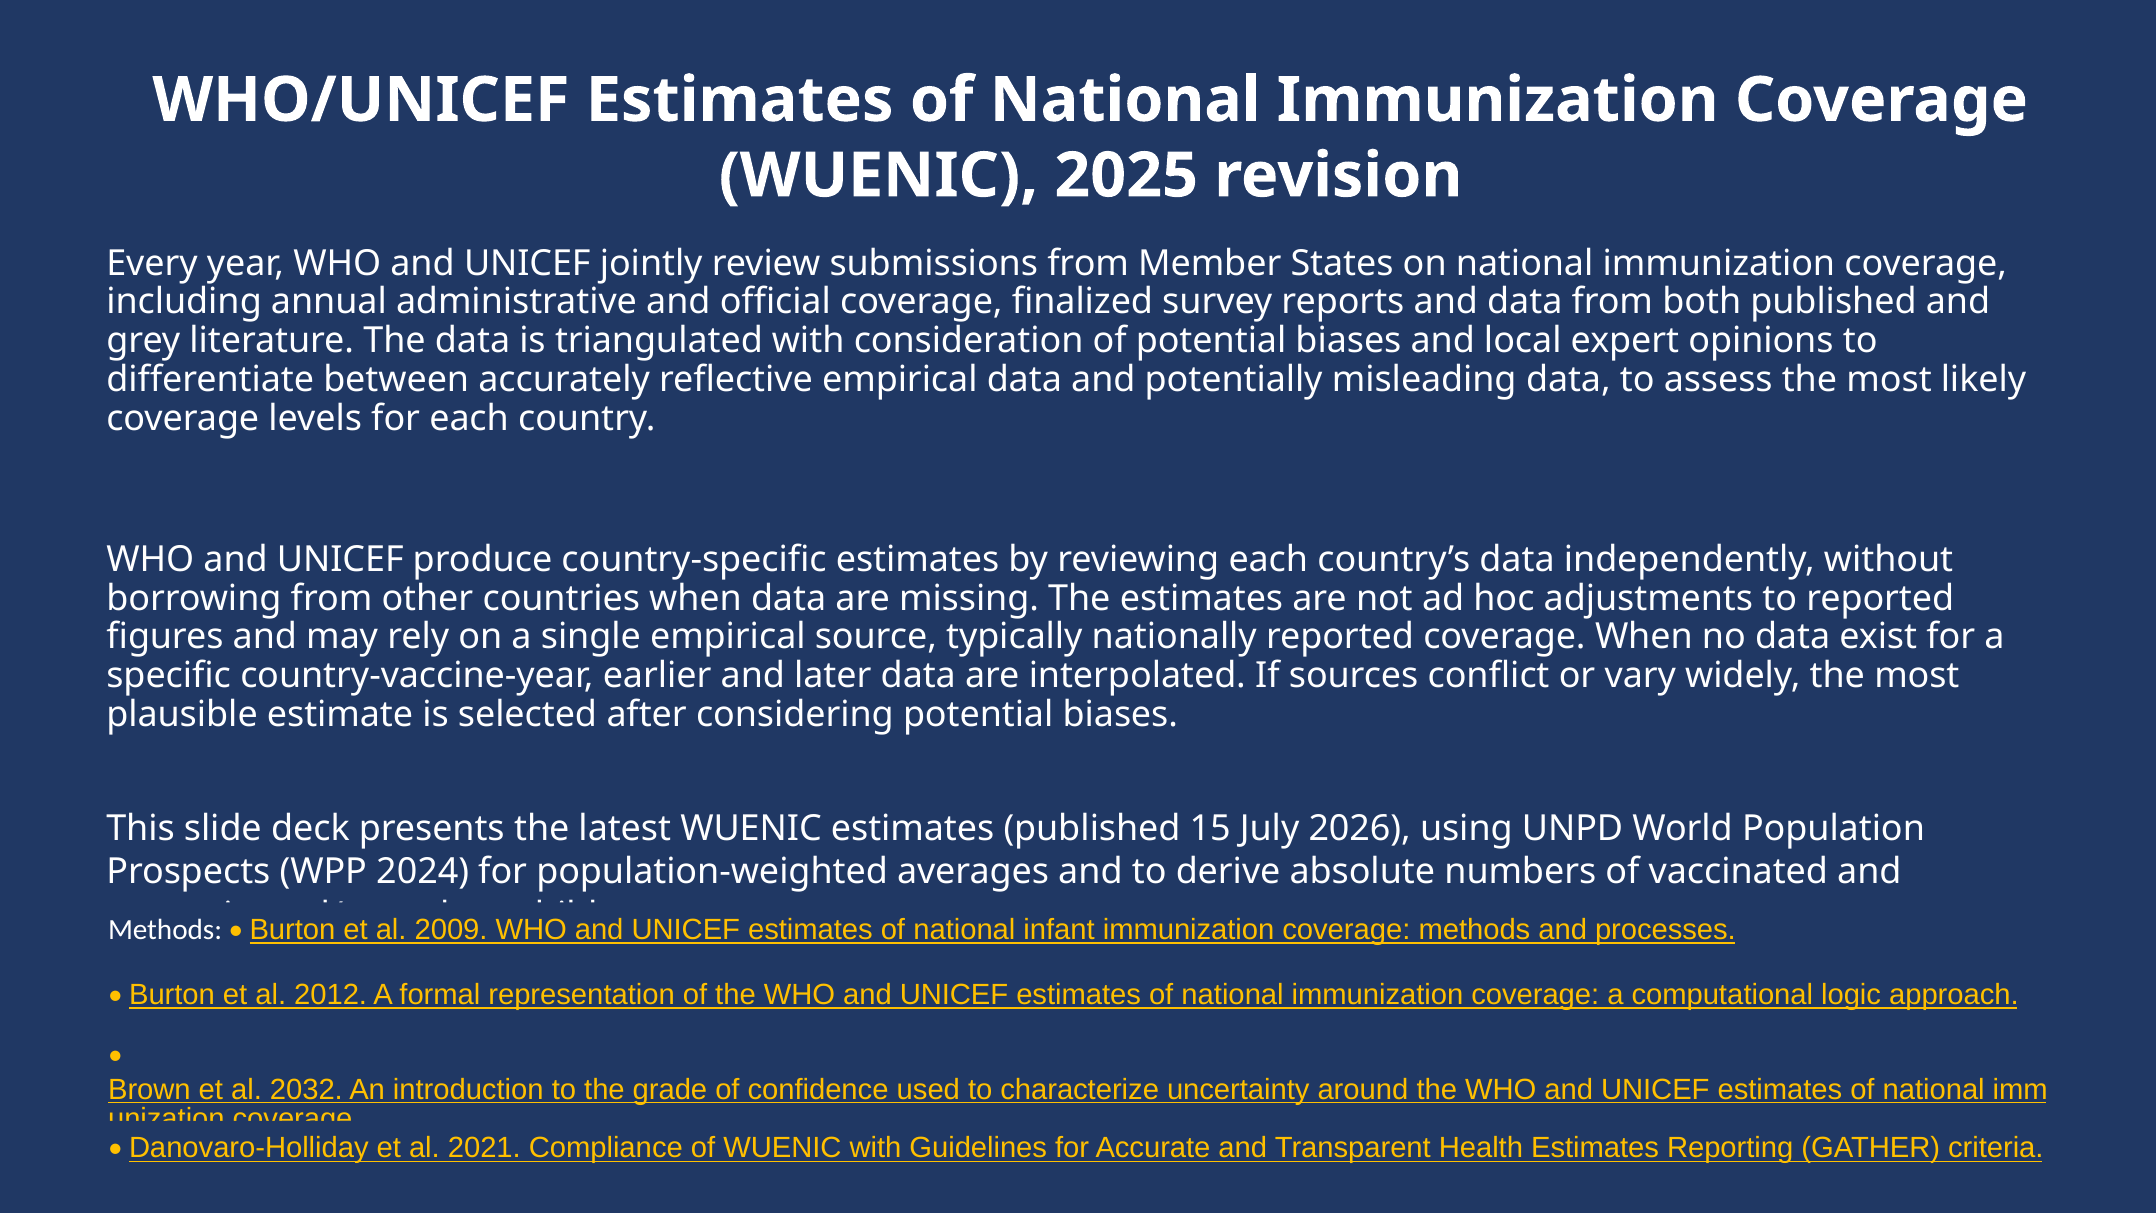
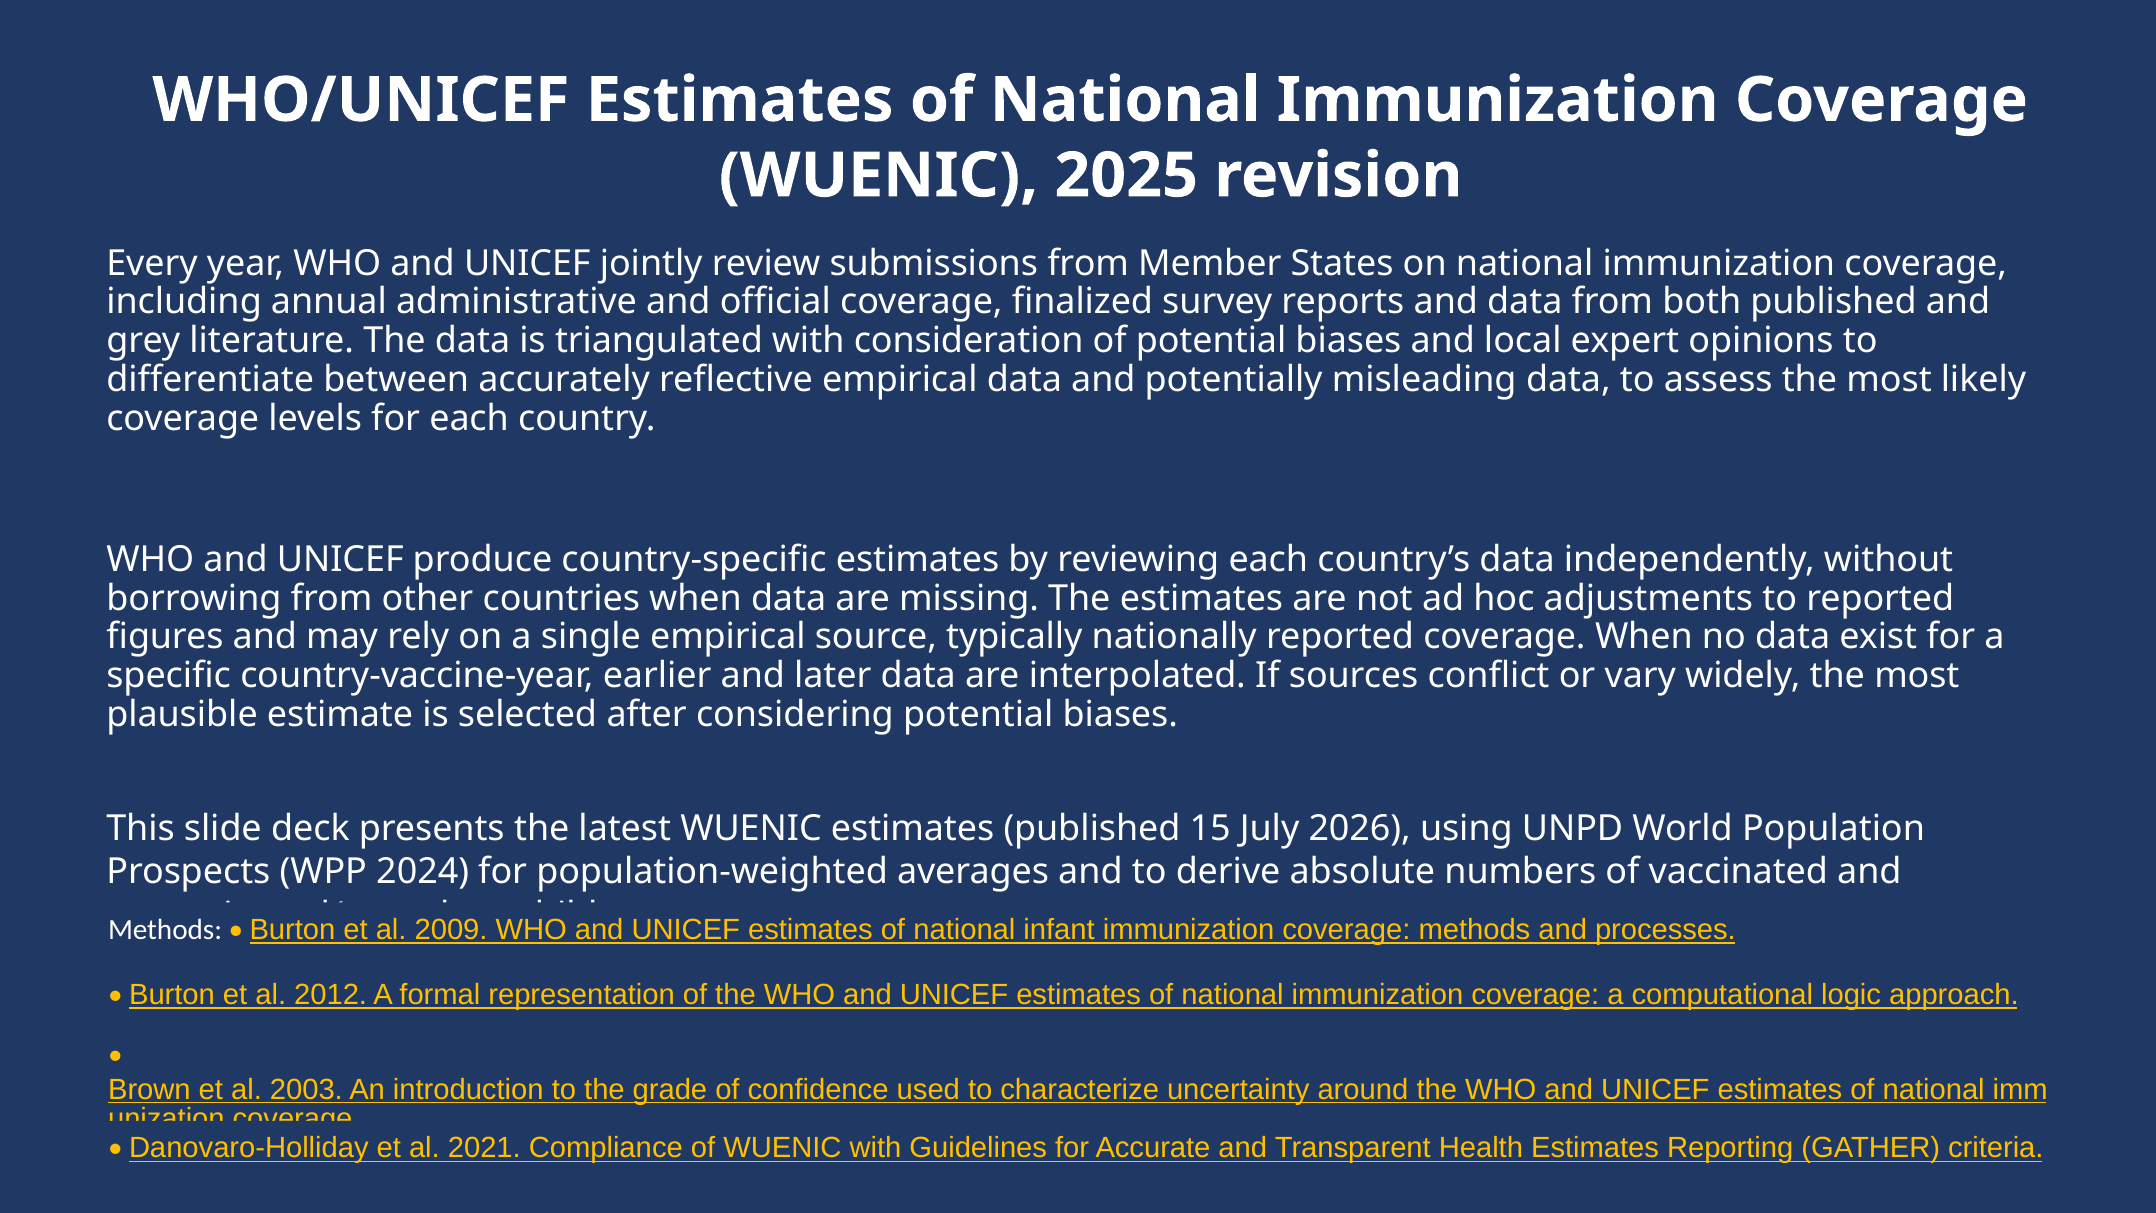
2032: 2032 -> 2003 (306, 1089)
